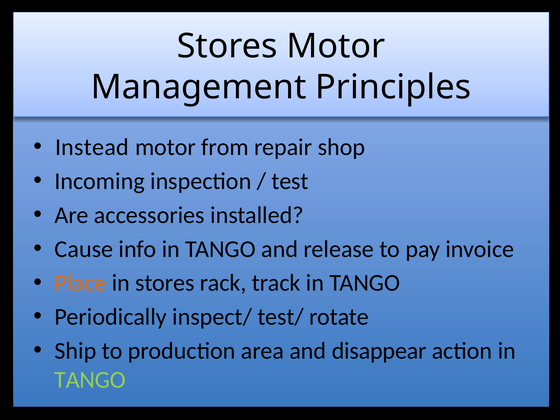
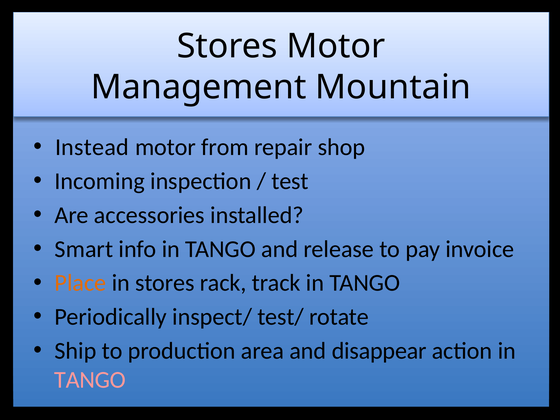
Principles: Principles -> Mountain (393, 87)
Cause: Cause -> Smart (84, 249)
TANGO colour: light green -> pink (90, 380)
